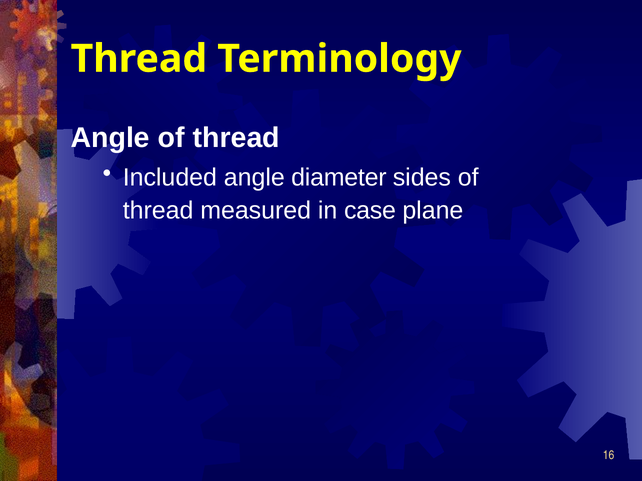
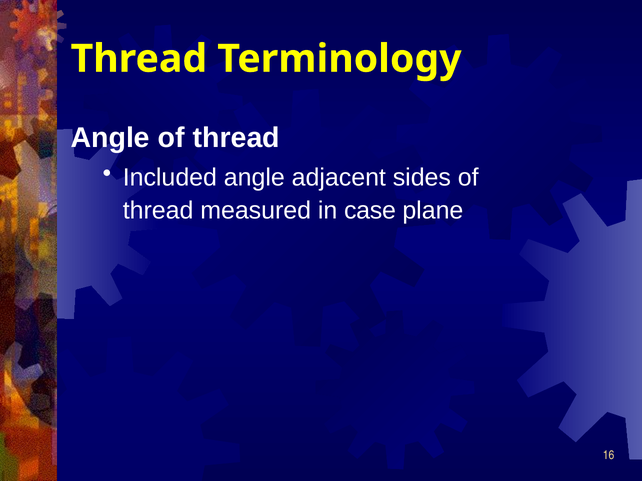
diameter: diameter -> adjacent (339, 178)
